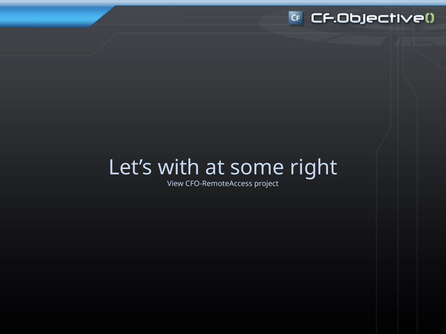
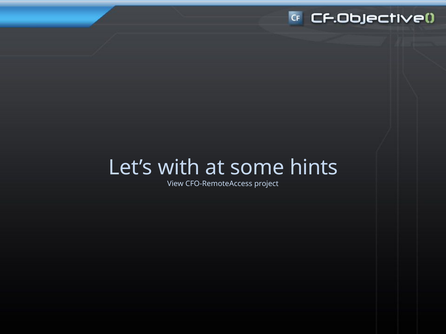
right: right -> hints (314, 168)
